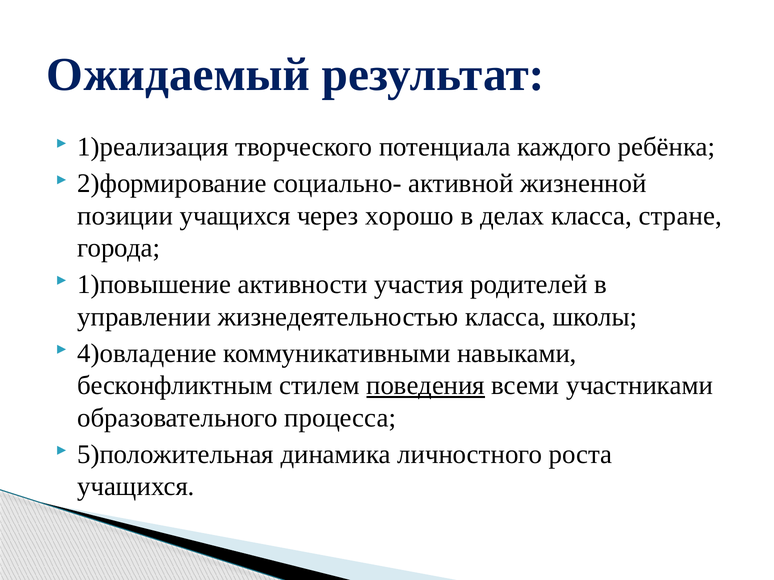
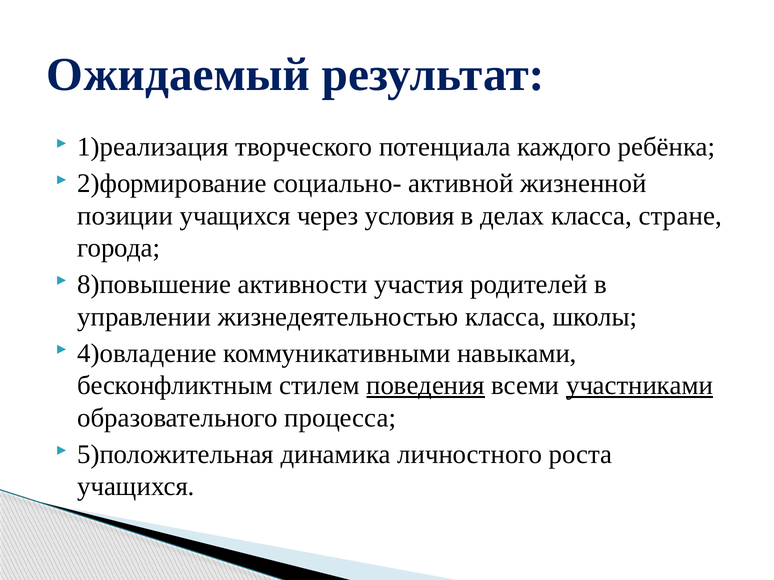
хорошо: хорошо -> условия (410, 216)
1)повышение: 1)повышение -> 8)повышение (154, 285)
участниками underline: none -> present (640, 386)
